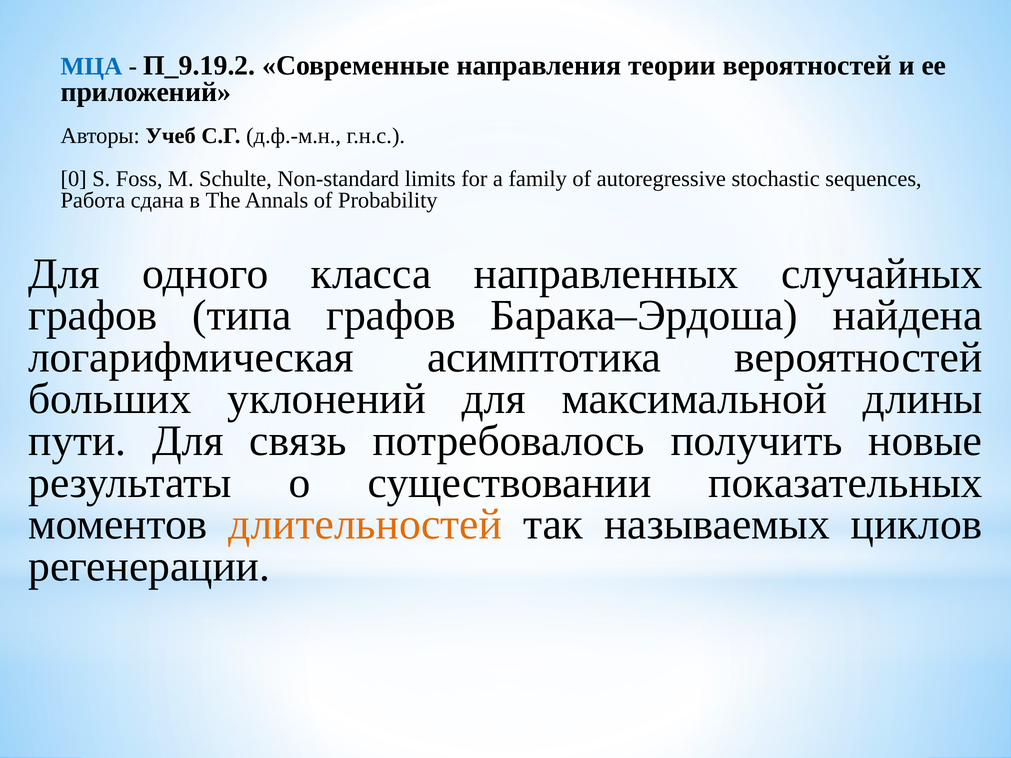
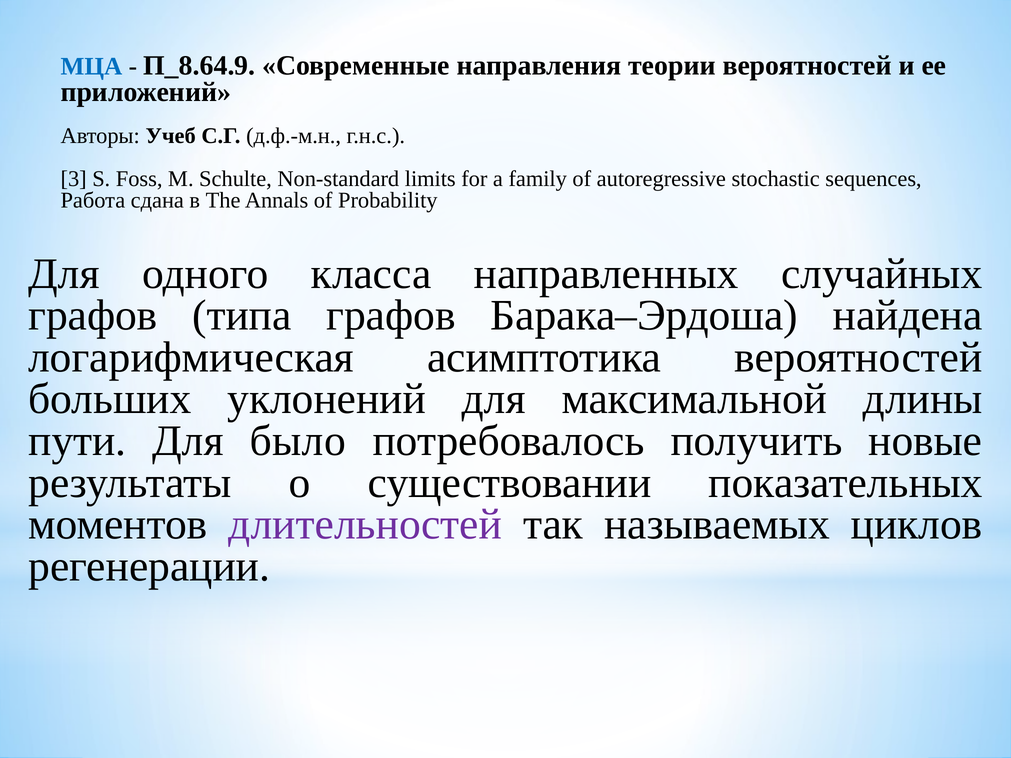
П_9.19.2: П_9.19.2 -> П_8.64.9 (199, 65)
0: 0 -> 3 (74, 179)
связь: связь -> было (298, 441)
длительностей colour: orange -> purple (365, 525)
